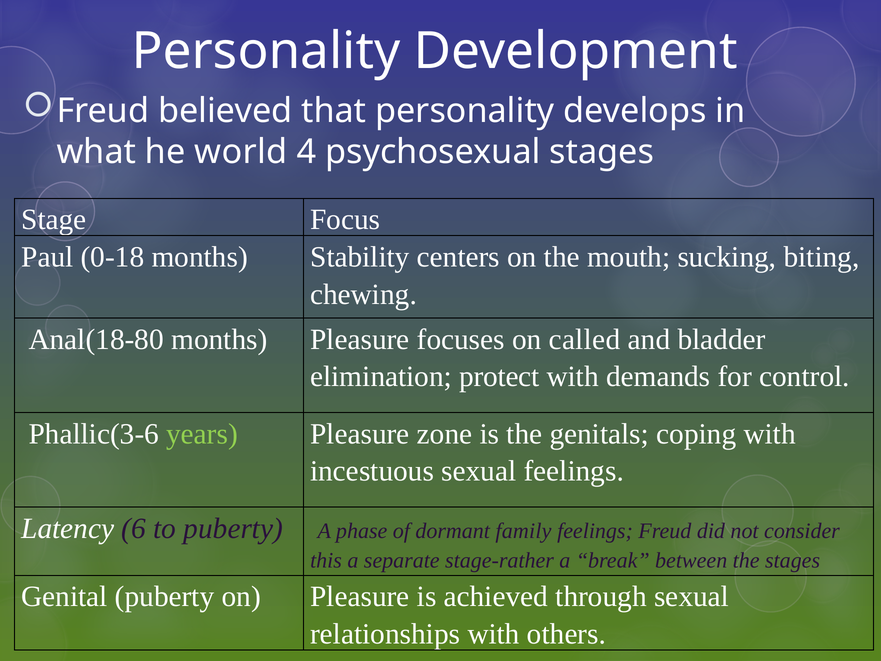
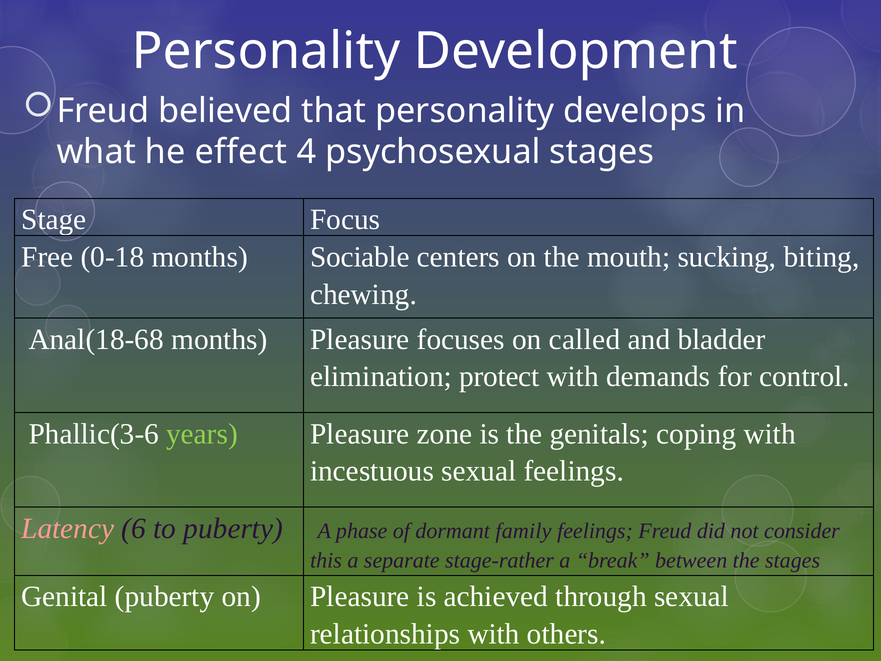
world: world -> effect (241, 152)
Paul: Paul -> Free (47, 257)
Stability: Stability -> Sociable (360, 257)
Anal(18-80: Anal(18-80 -> Anal(18-68 (96, 339)
Latency colour: white -> pink (68, 528)
